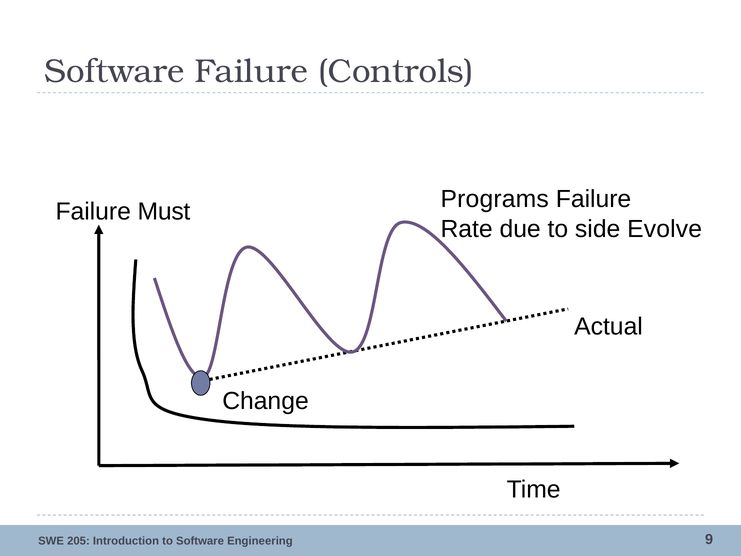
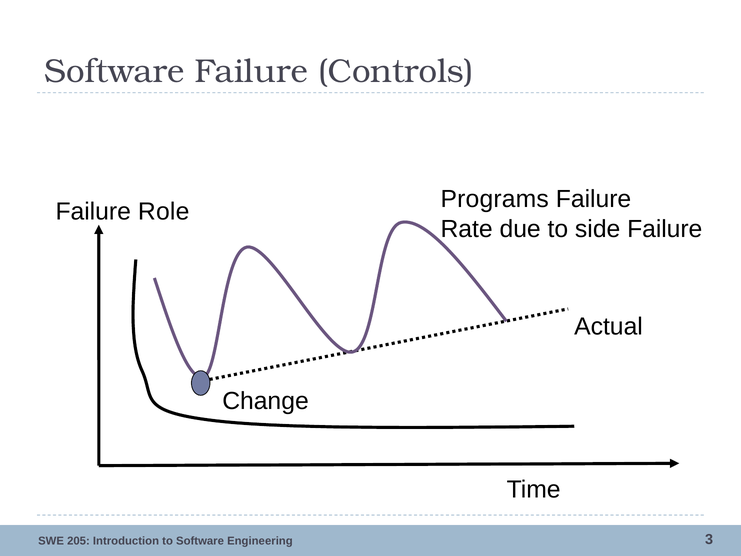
Must: Must -> Role (164, 212)
side Evolve: Evolve -> Failure (665, 229)
9: 9 -> 3 (709, 539)
